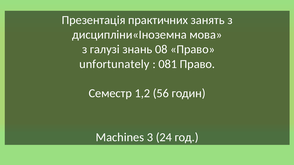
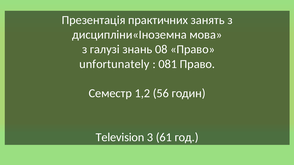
Machines: Machines -> Television (120, 138)
24: 24 -> 61 (164, 138)
